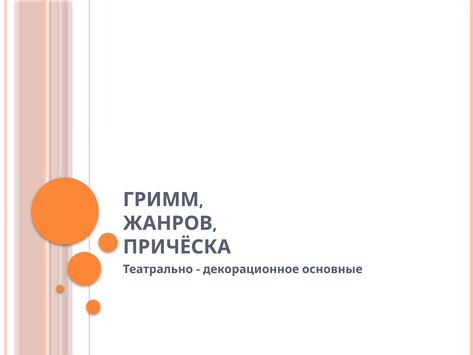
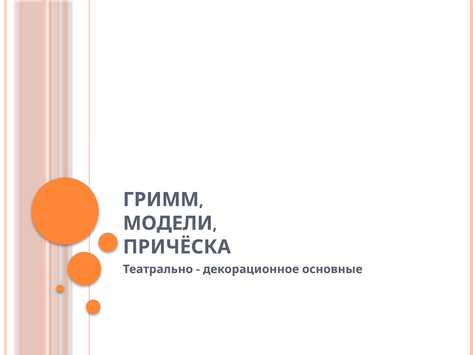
ЖАНРОВ: ЖАНРОВ -> МОДЕЛИ (168, 223)
